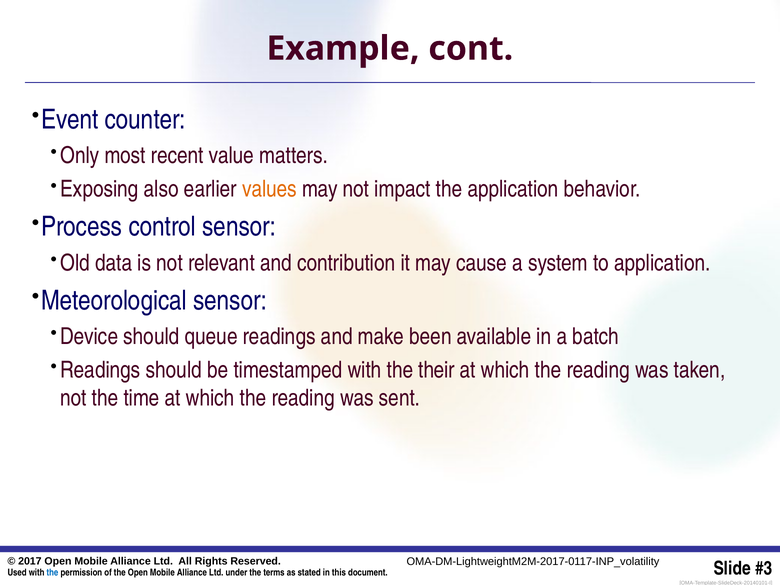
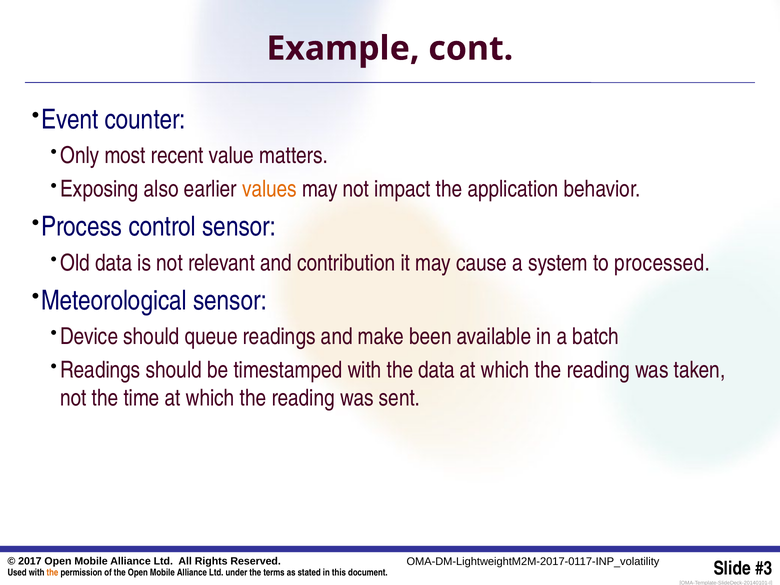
to application: application -> processed (662, 263)
the their: their -> data (437, 370)
the colour: blue -> orange (52, 572)
